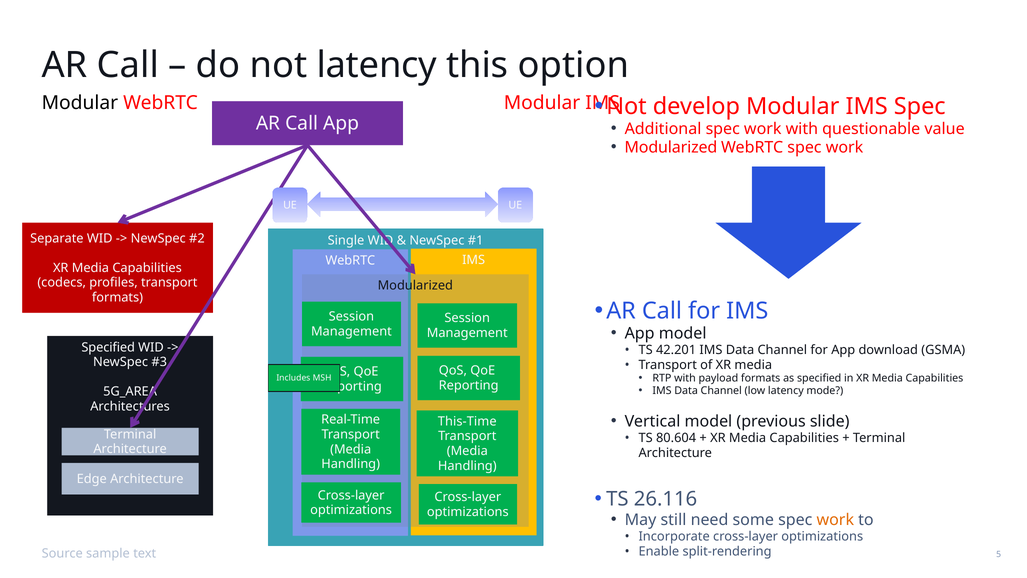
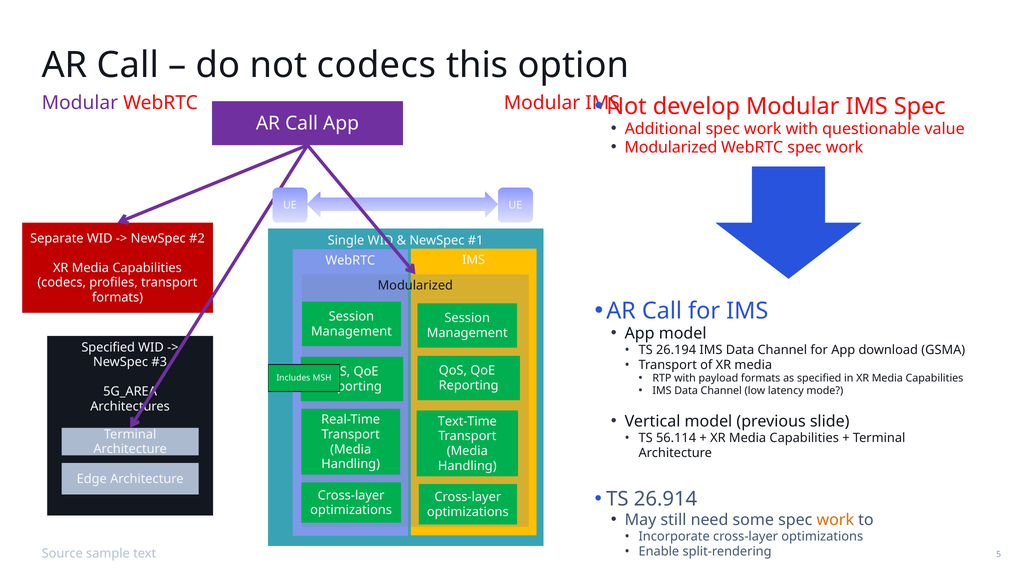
not latency: latency -> codecs (376, 65)
Modular colour: black -> purple (80, 103)
42.201: 42.201 -> 26.194 (676, 350)
This-Time: This-Time -> Text-Time (467, 421)
80.604: 80.604 -> 56.114 (676, 438)
26.116: 26.116 -> 26.914 (666, 499)
